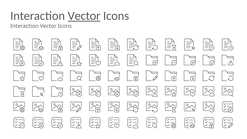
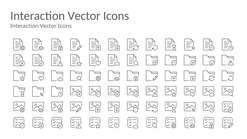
Vector underline: present -> none (84, 16)
